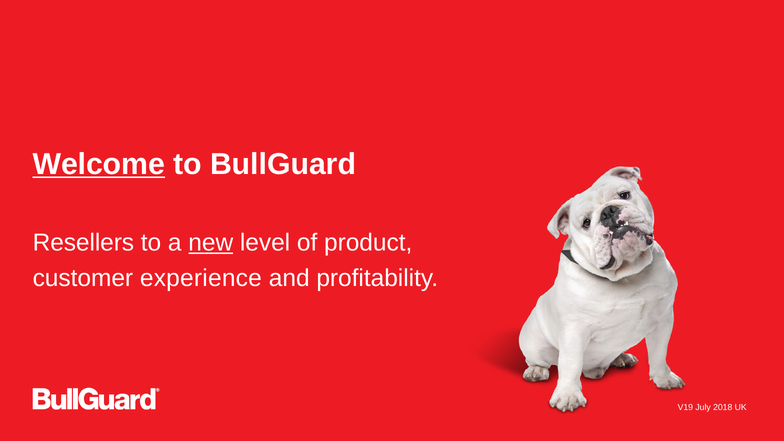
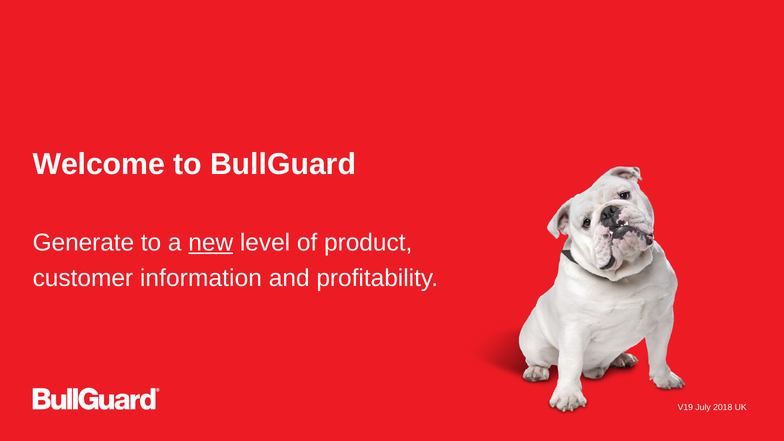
Welcome underline: present -> none (99, 164)
Resellers: Resellers -> Generate (83, 243)
experience: experience -> information (201, 278)
